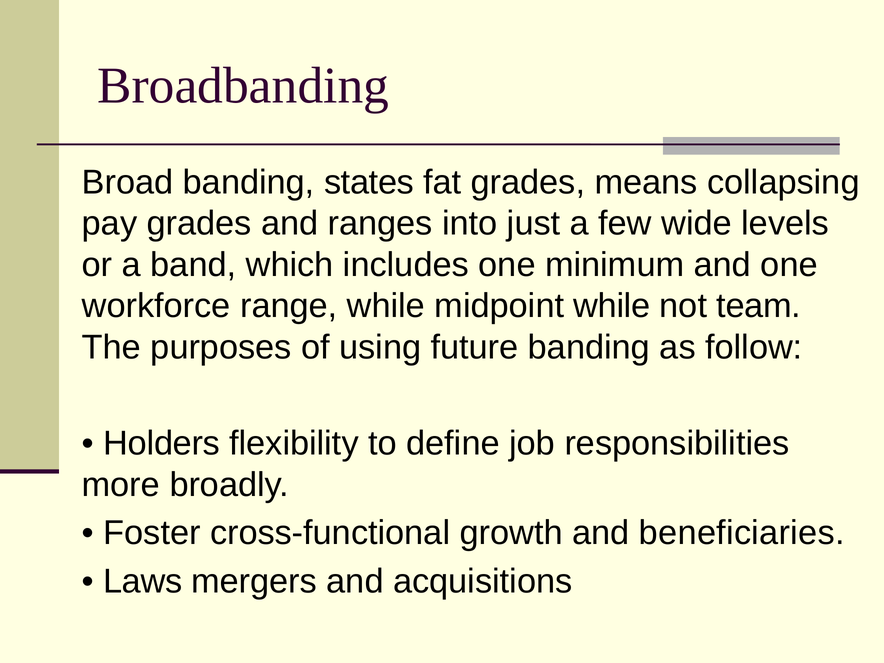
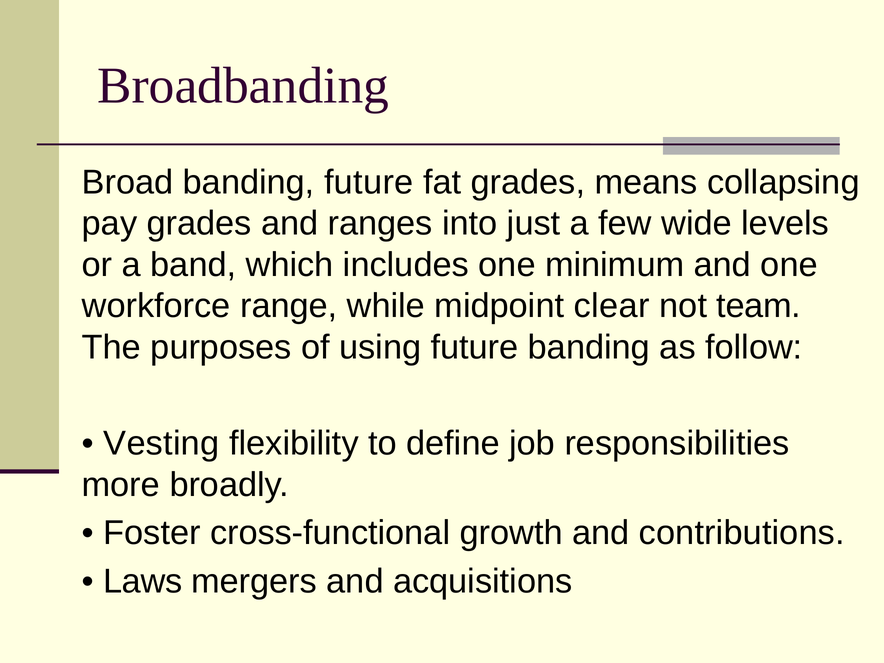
banding states: states -> future (369, 182)
midpoint while: while -> clear (612, 306)
Holders: Holders -> Vesting (161, 444)
beneficiaries: beneficiaries -> contributions (742, 533)
